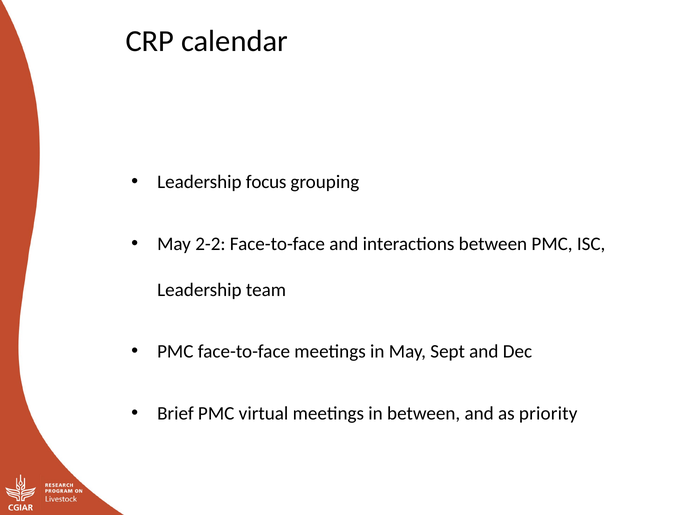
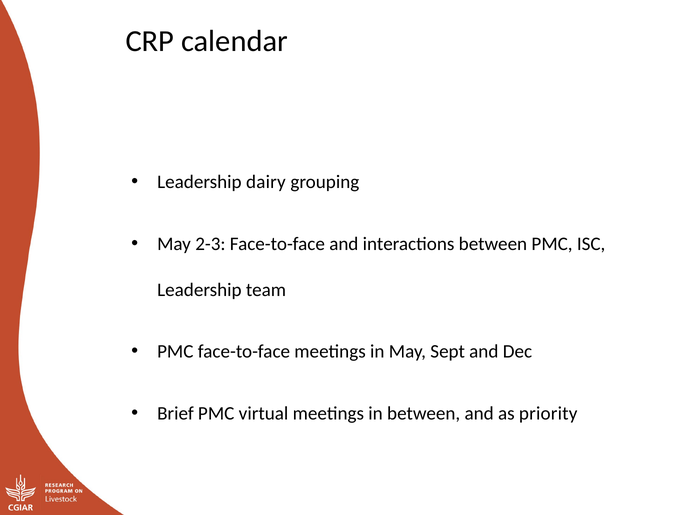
focus: focus -> dairy (266, 182)
2-2: 2-2 -> 2-3 (210, 244)
